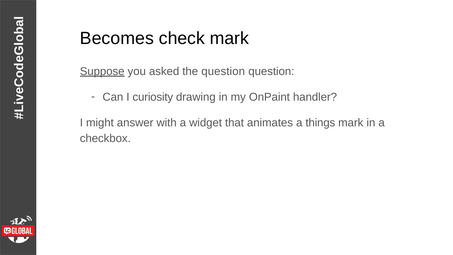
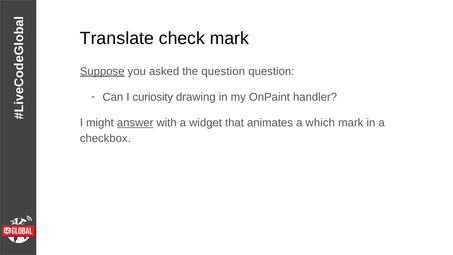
Becomes: Becomes -> Translate (117, 38)
answer underline: none -> present (135, 123)
things: things -> which (320, 123)
